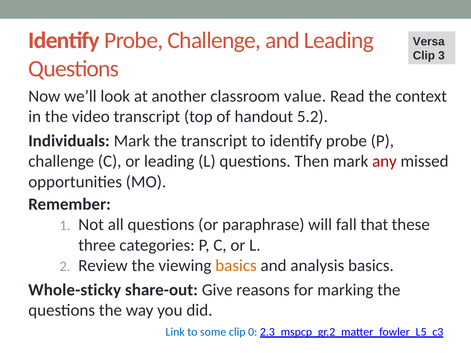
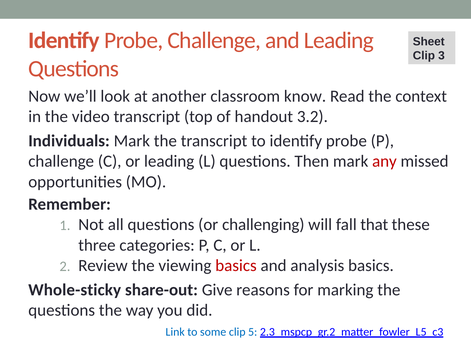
Versa: Versa -> Sheet (429, 42)
value: value -> know (305, 96)
5.2: 5.2 -> 3.2 (312, 117)
paraphrase: paraphrase -> challenging (263, 225)
basics colour: orange -> red (236, 266)
0: 0 -> 5 (253, 332)
